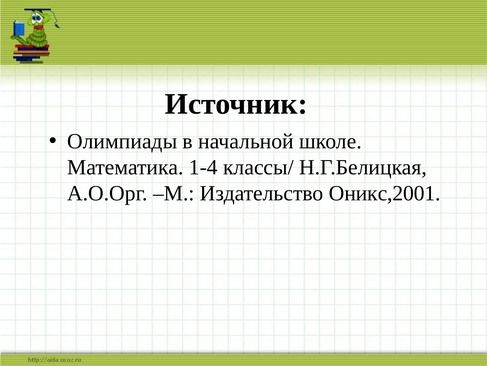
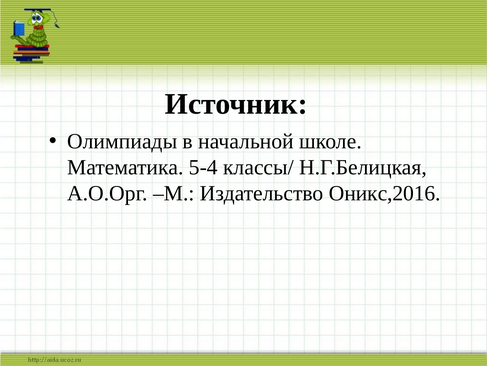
1-4: 1-4 -> 5-4 (203, 167)
Оникс,2001: Оникс,2001 -> Оникс,2016 (385, 193)
